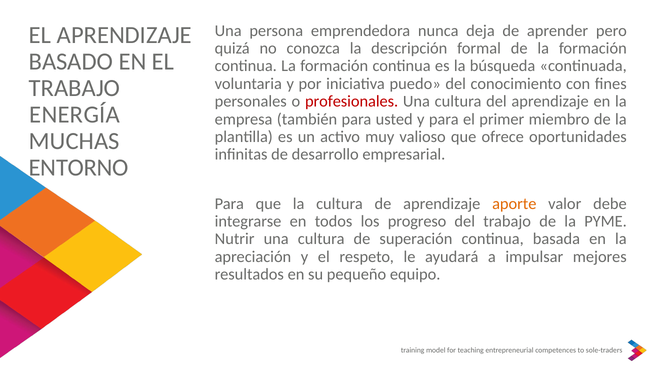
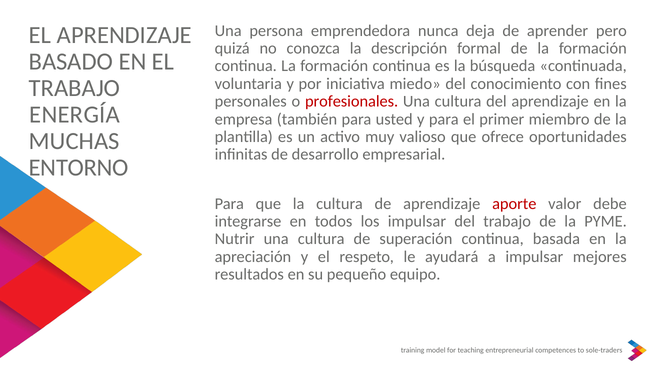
puedo: puedo -> miedo (415, 84)
aporte colour: orange -> red (514, 204)
los progreso: progreso -> impulsar (417, 221)
